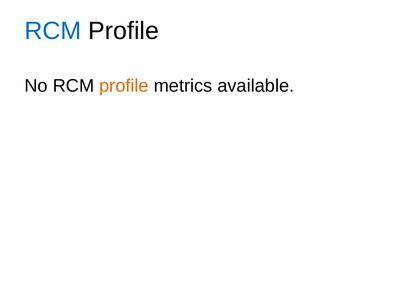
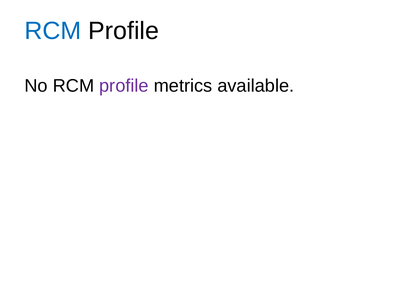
profile colour: orange -> purple (124, 86)
